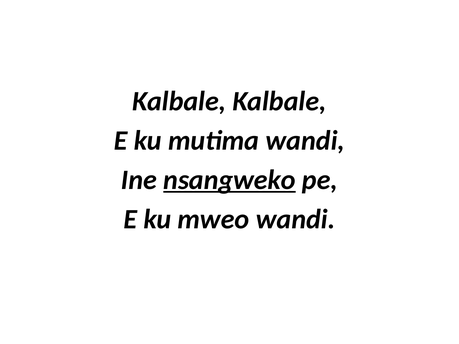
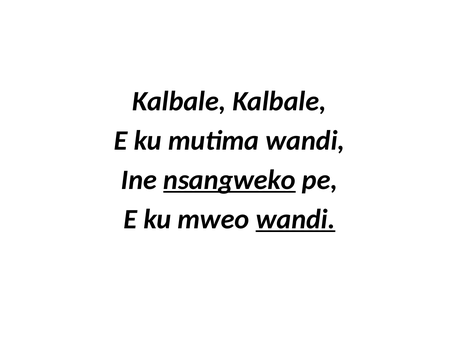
wandi underline: none -> present (296, 219)
